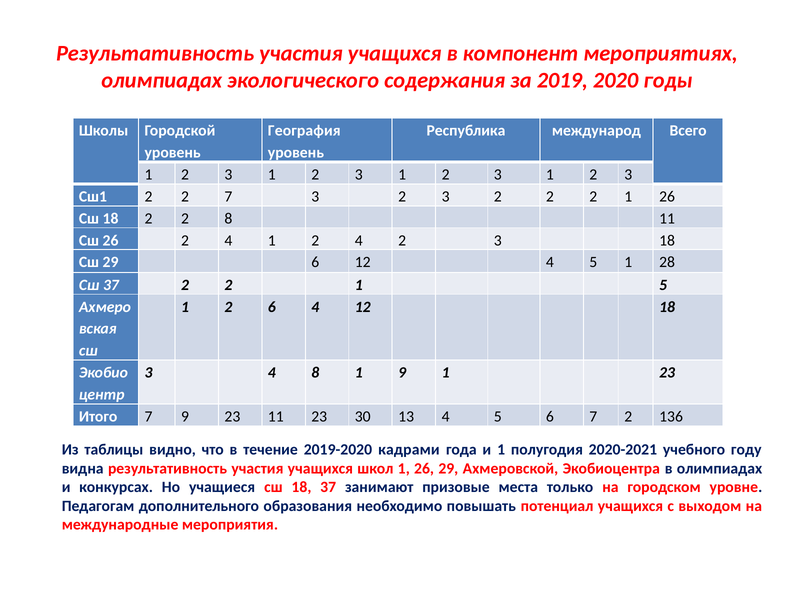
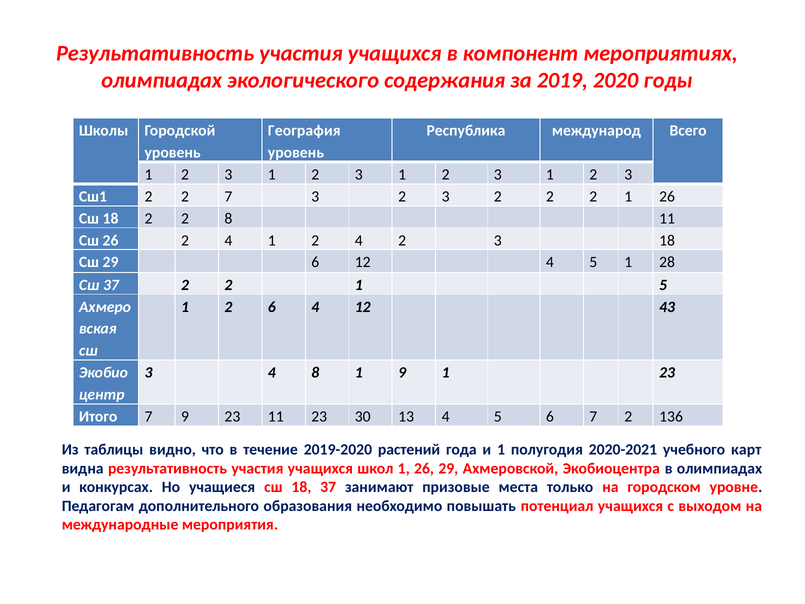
12 18: 18 -> 43 (667, 307)
кадрами: кадрами -> растений (409, 449)
году: году -> карт (746, 449)
